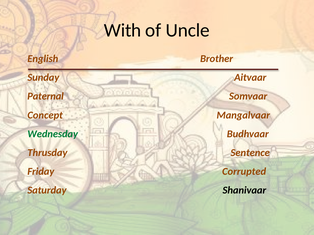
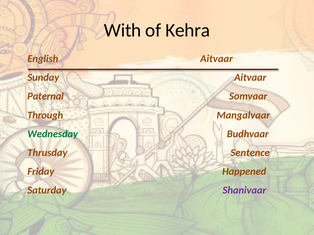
Uncle: Uncle -> Kehra (188, 30)
English Brother: Brother -> Aitvaar (217, 59)
Concept: Concept -> Through (45, 115)
Corrupted: Corrupted -> Happened (244, 172)
Shanivaar colour: black -> purple (244, 191)
